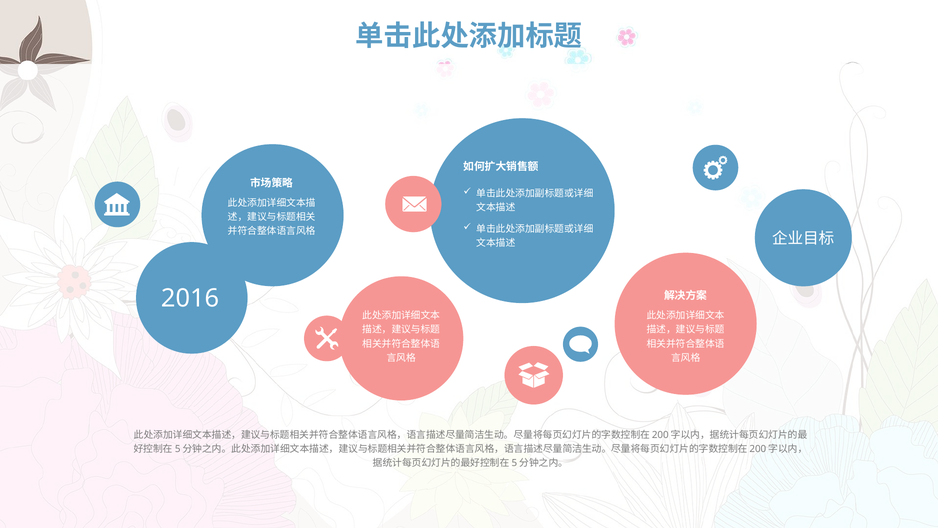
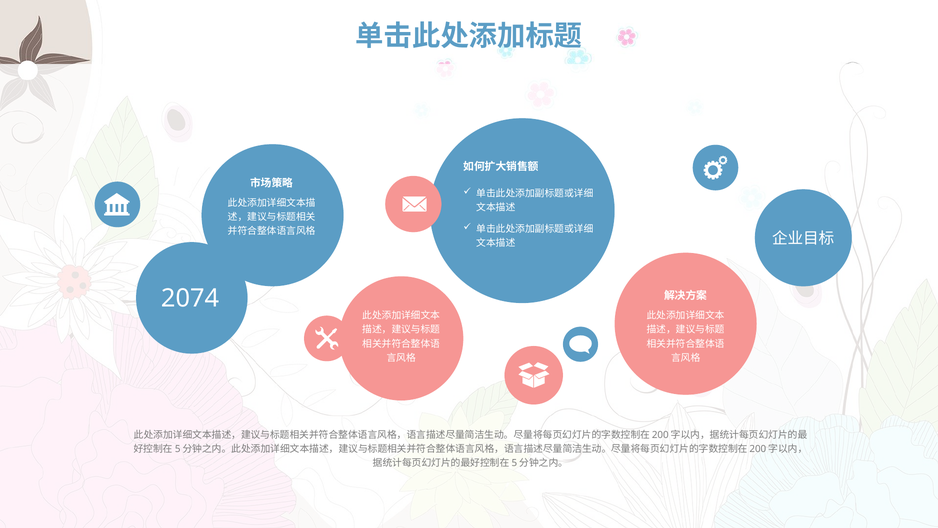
2016: 2016 -> 2074 (190, 298)
